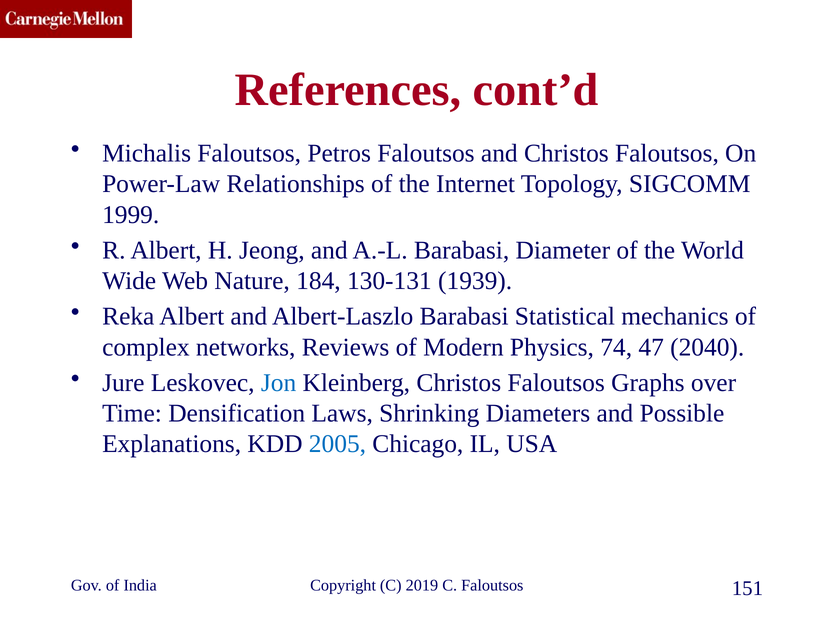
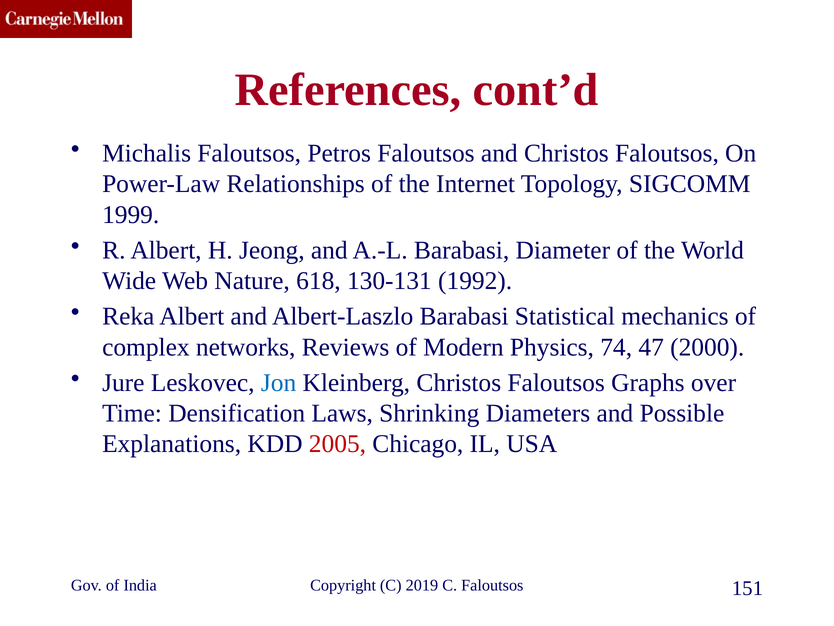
184: 184 -> 618 (318, 281)
1939: 1939 -> 1992 (475, 281)
2040: 2040 -> 2000 (707, 347)
2005 colour: blue -> red (337, 444)
